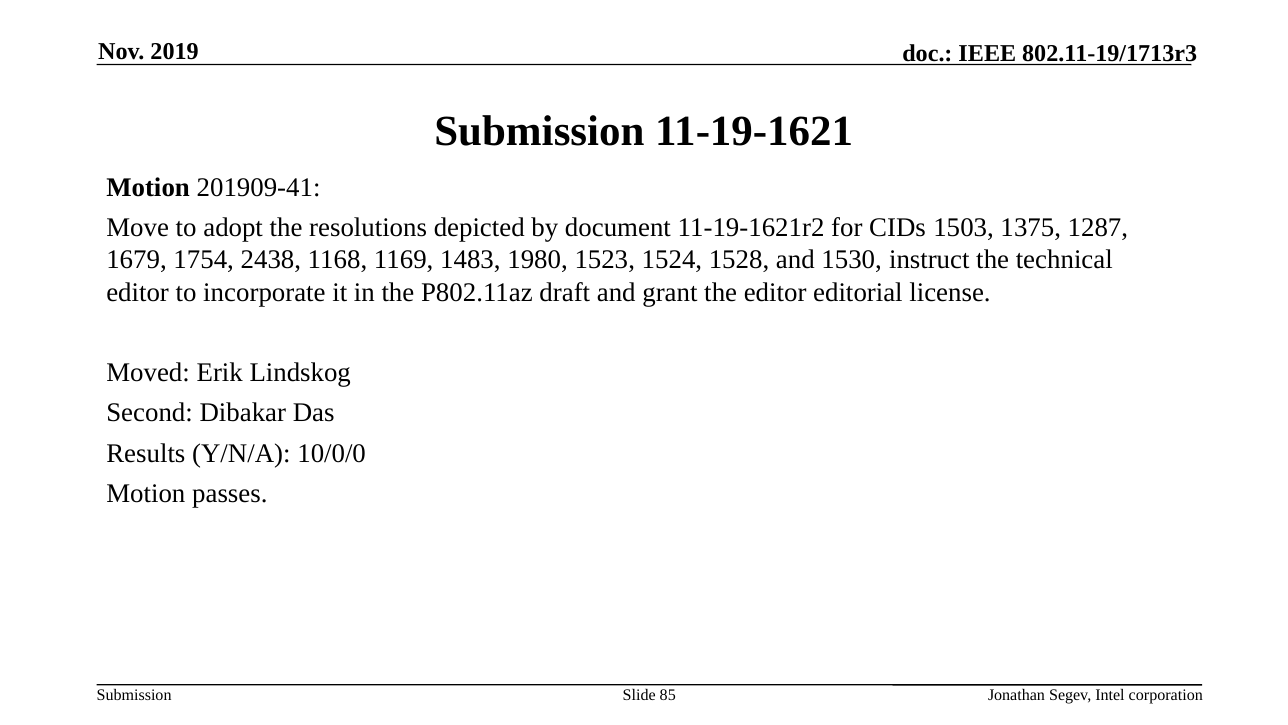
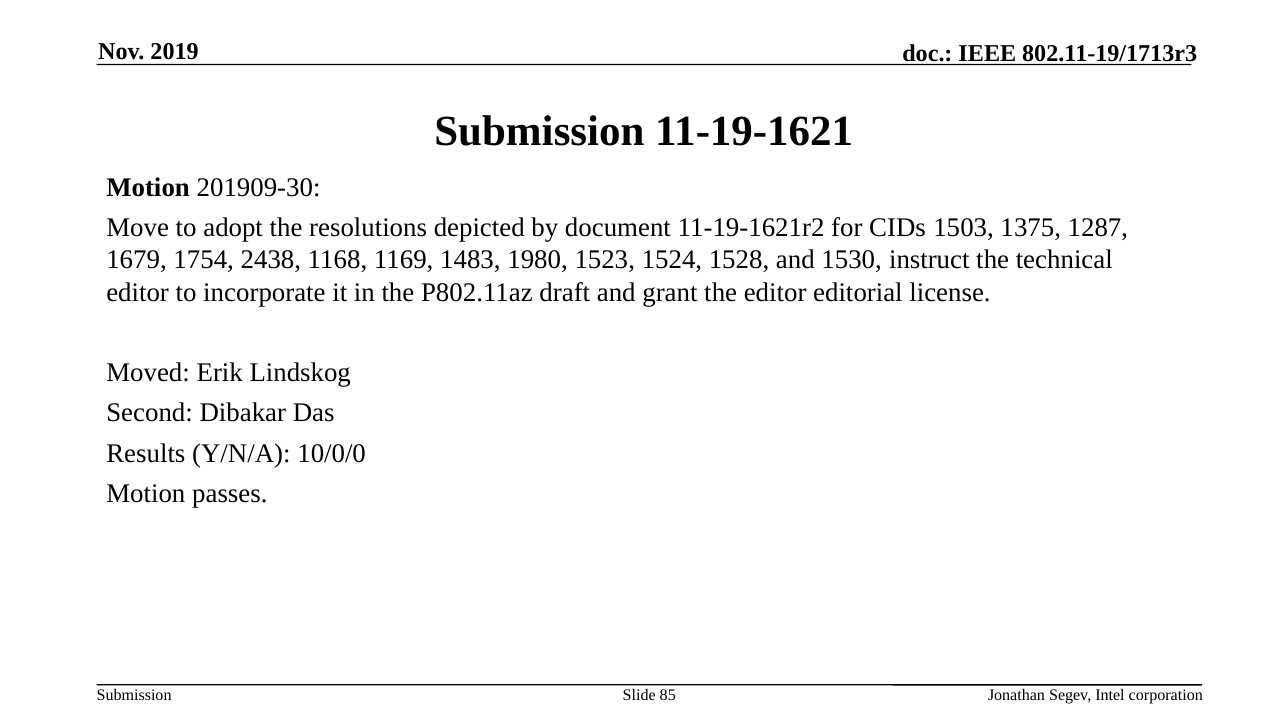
201909-41: 201909-41 -> 201909-30 (259, 187)
